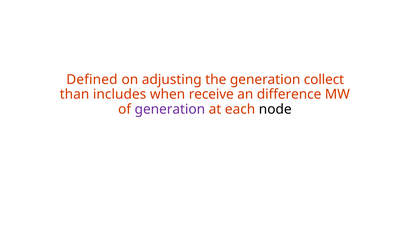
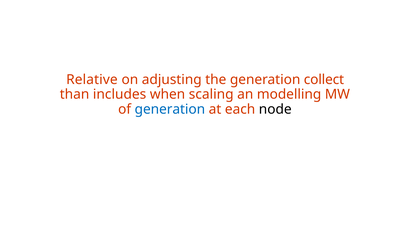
Defined: Defined -> Relative (92, 79)
receive: receive -> scaling (211, 94)
difference: difference -> modelling (289, 94)
generation colour: purple -> blue (170, 109)
